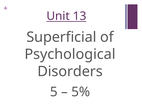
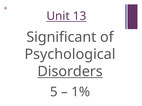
Superficial: Superficial -> Significant (61, 37)
Disorders underline: none -> present (70, 72)
5%: 5% -> 1% (81, 92)
